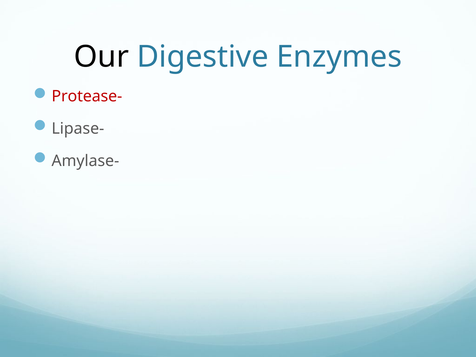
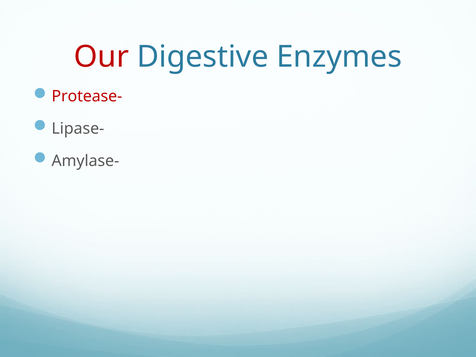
Our colour: black -> red (101, 57)
